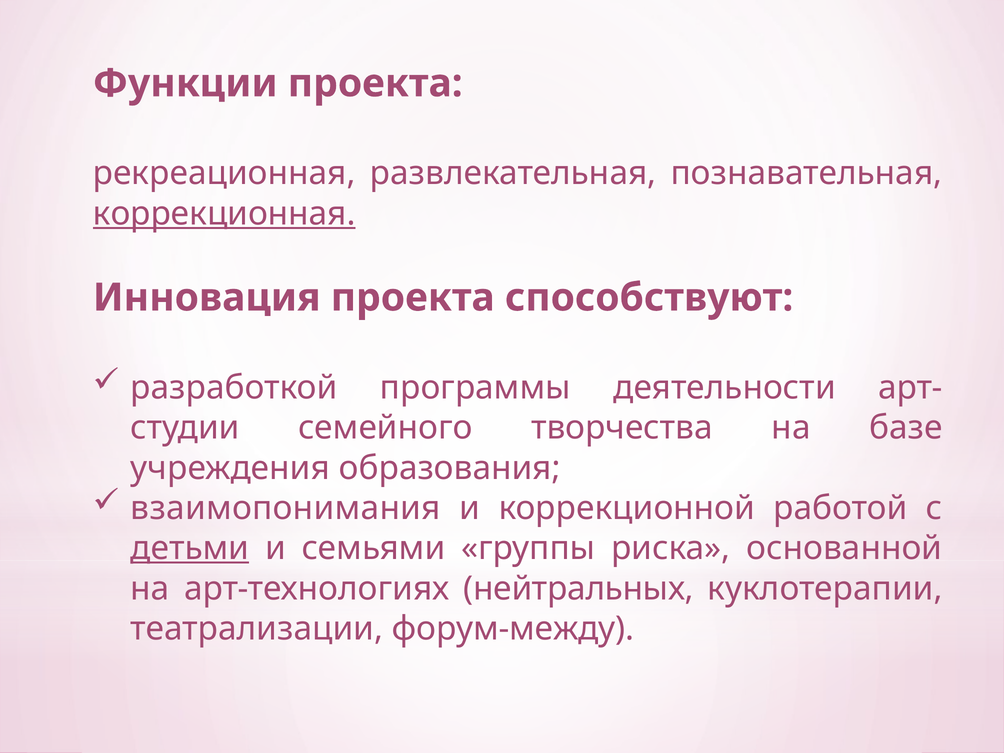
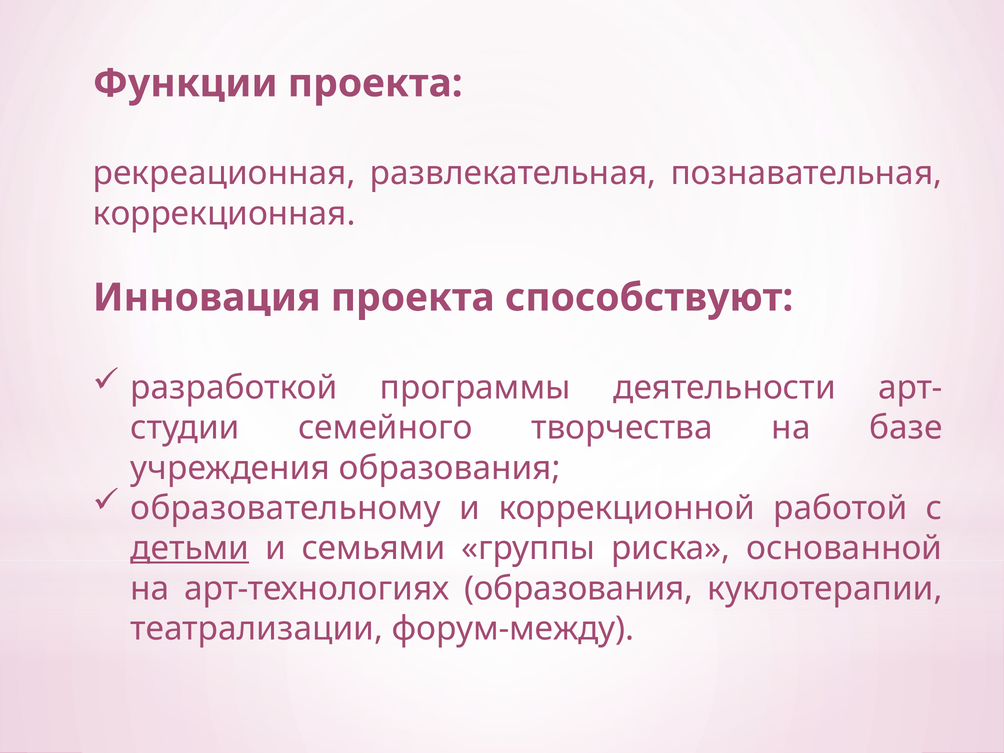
коррекционная underline: present -> none (224, 214)
взаимопонимания: взаимопонимания -> образовательному (286, 508)
арт-технологиях нейтральных: нейтральных -> образования (579, 588)
